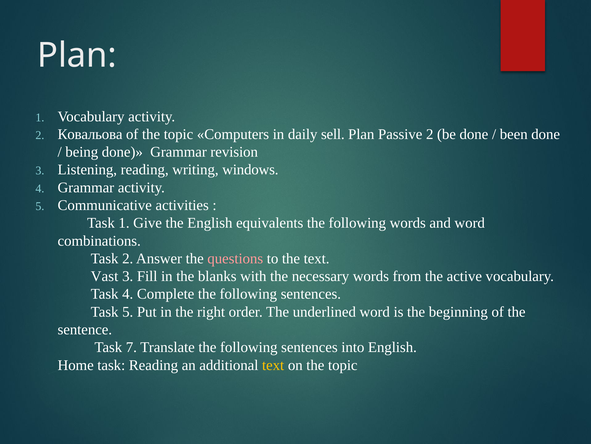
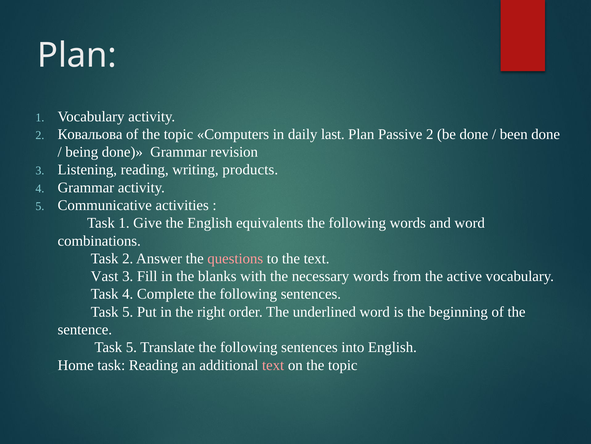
sell: sell -> last (333, 134)
windows: windows -> products (250, 169)
7: 7 -> 5 (131, 347)
text colour: yellow -> pink (273, 364)
